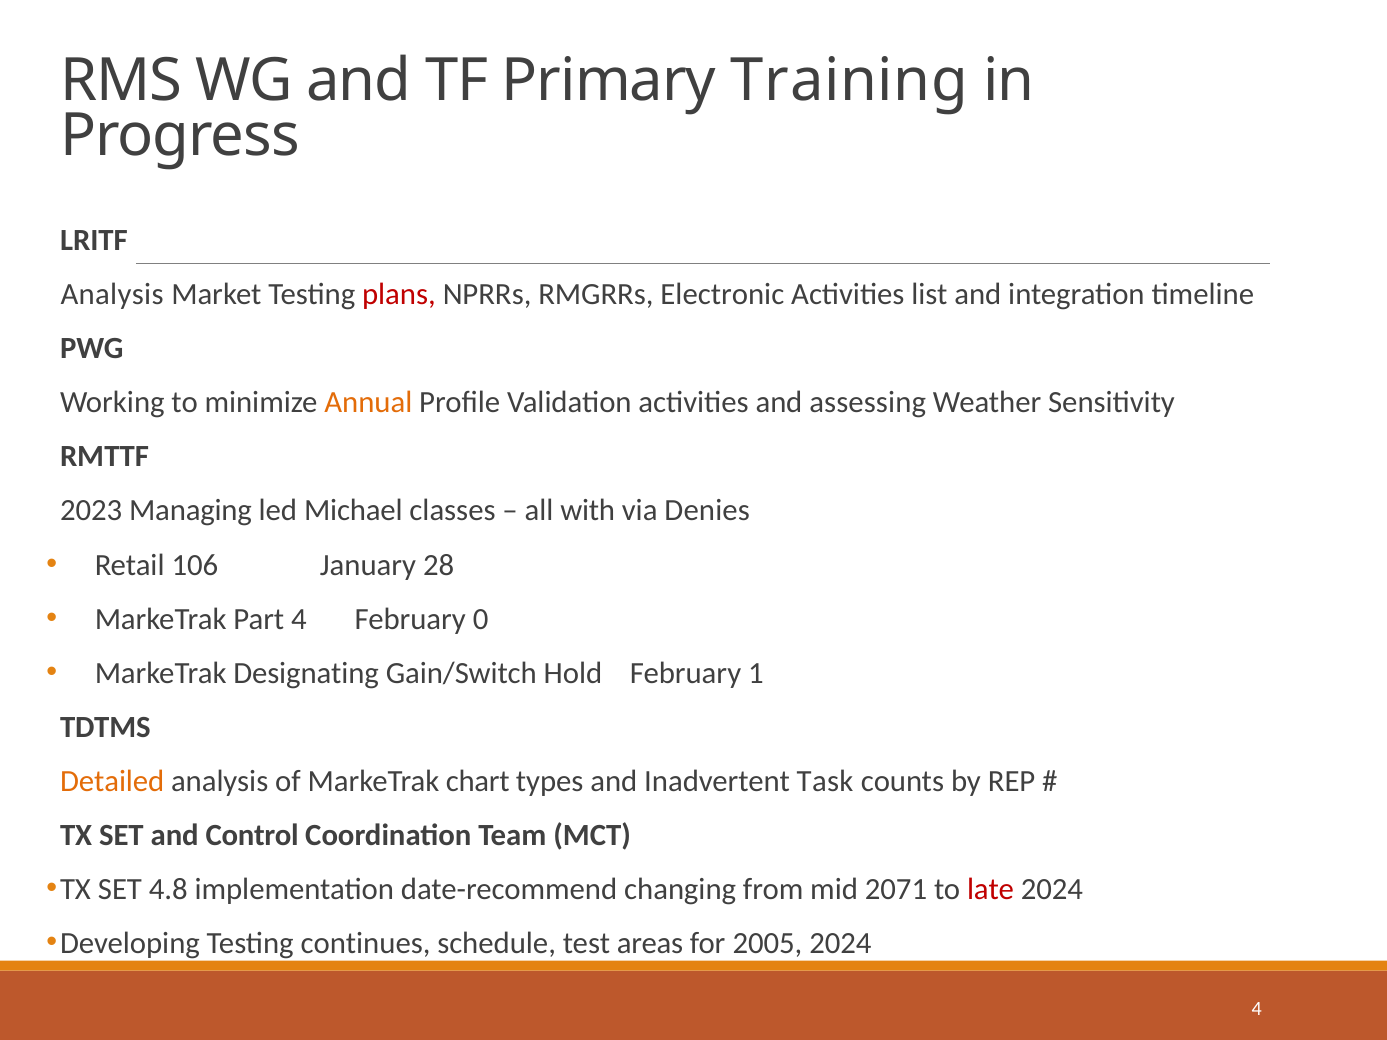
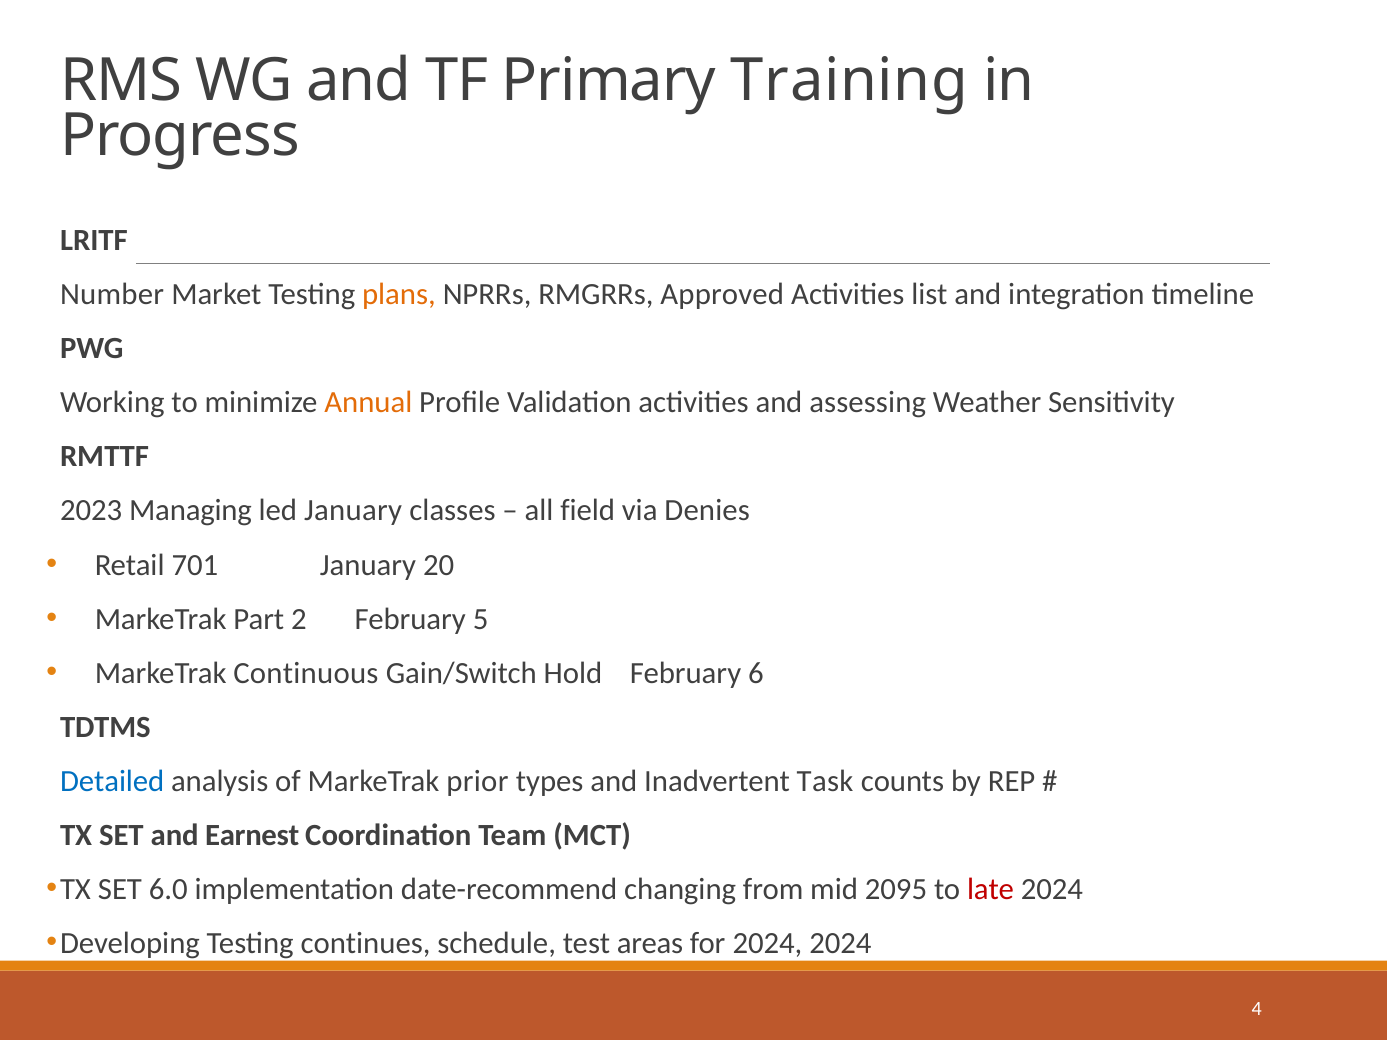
Analysis: Analysis -> Number (112, 294)
plans colour: red -> orange (399, 294)
Electronic: Electronic -> Approved (722, 294)
led Michael: Michael -> January (353, 511)
with: with -> field (588, 511)
106: 106 -> 701 (195, 565)
28: 28 -> 20 (439, 565)
Part 4: 4 -> 2 (299, 619)
0: 0 -> 5 (481, 619)
Designating: Designating -> Continuous (306, 673)
1: 1 -> 6 (756, 673)
Detailed colour: orange -> blue (112, 782)
chart: chart -> prior (477, 782)
Control: Control -> Earnest (252, 836)
4.8: 4.8 -> 6.0 (168, 890)
2071: 2071 -> 2095 (896, 890)
for 2005: 2005 -> 2024 (767, 944)
